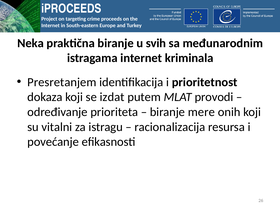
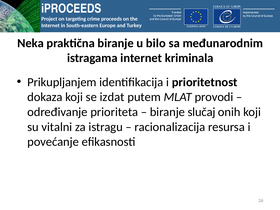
svih: svih -> bilo (156, 43)
Presretanjem: Presretanjem -> Prikupljanjem (62, 82)
mere: mere -> slučaj (202, 112)
